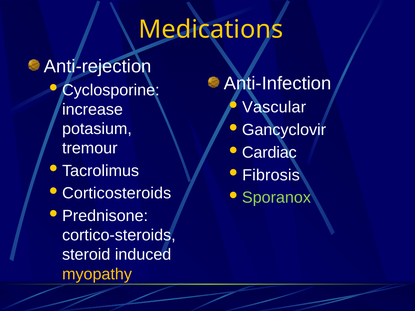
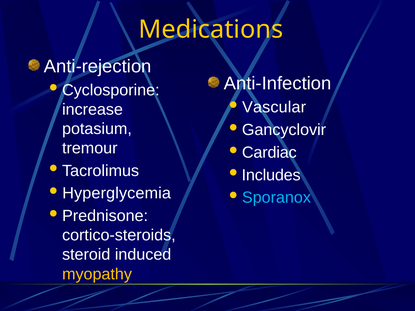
Fibrosis: Fibrosis -> Includes (271, 175)
Corticosteroids: Corticosteroids -> Hyperglycemia (117, 193)
Sporanox colour: light green -> light blue (276, 198)
